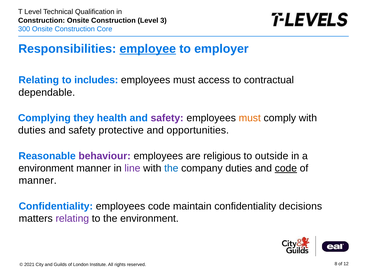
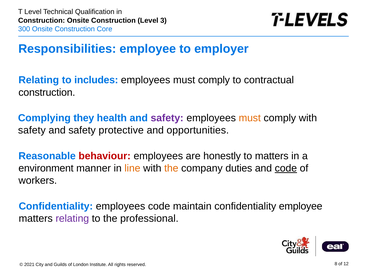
employee underline: present -> none (148, 49)
access: access -> comply (214, 80)
dependable: dependable -> construction (47, 92)
duties: duties -> safety (32, 130)
behaviour colour: purple -> red (105, 156)
religious: religious -> honestly (222, 156)
to outside: outside -> matters (272, 156)
line colour: purple -> orange (132, 168)
the colour: blue -> orange (171, 168)
manner: manner -> workers (38, 180)
confidentiality decisions: decisions -> employee (301, 206)
the environment: environment -> professional (149, 218)
